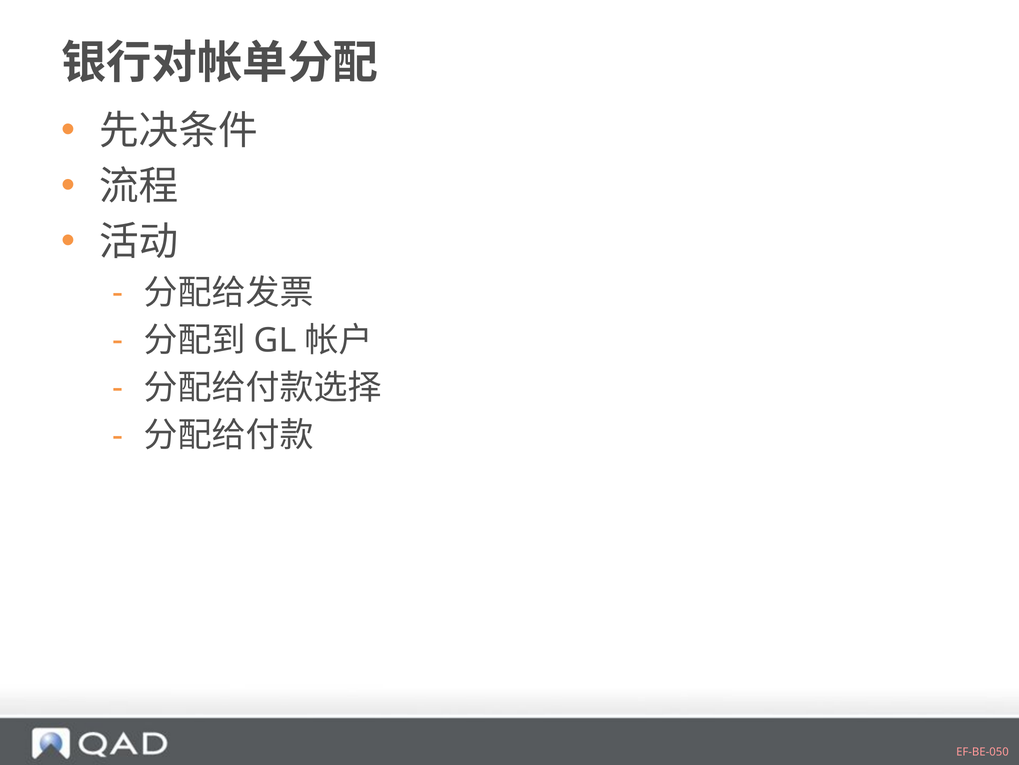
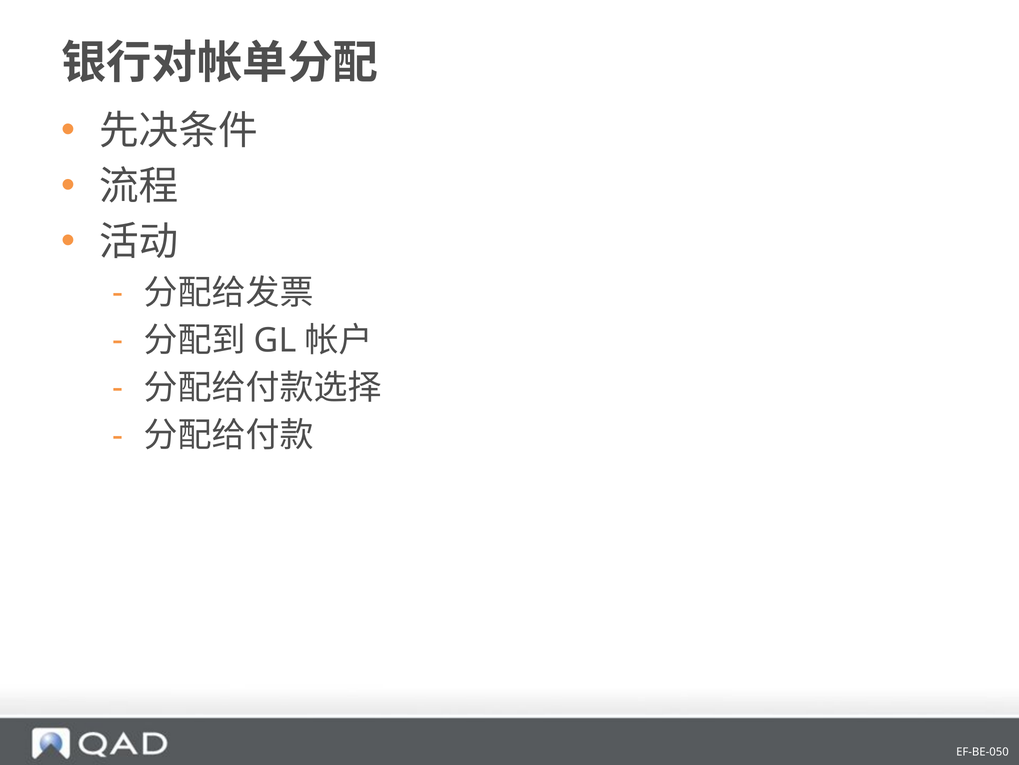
EF-BE-050 colour: pink -> white (982, 751)
